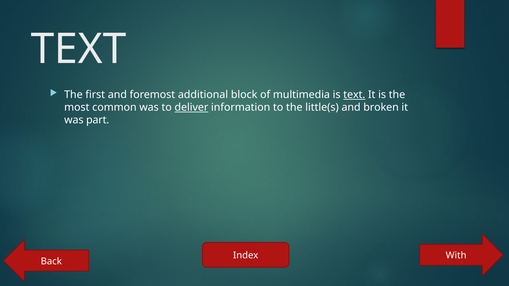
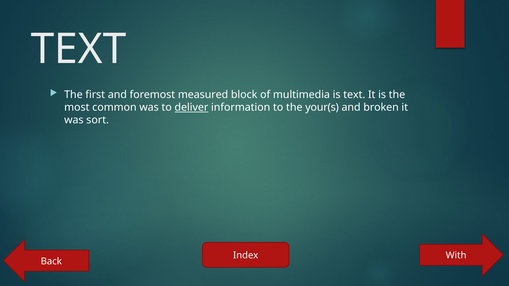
additional: additional -> measured (203, 95)
text underline: present -> none (354, 95)
little(s: little(s -> your(s (322, 107)
part: part -> sort (98, 120)
